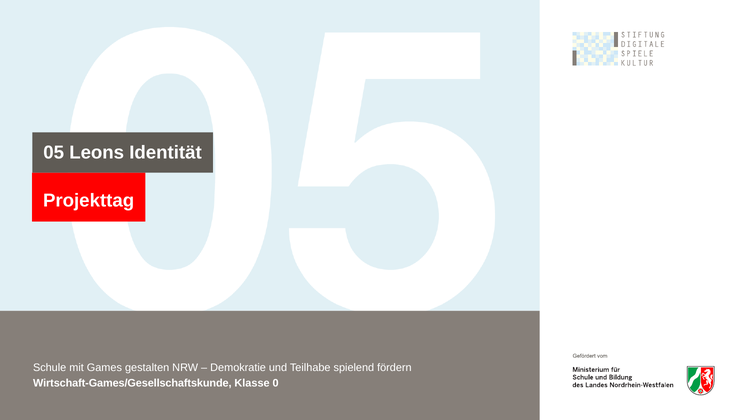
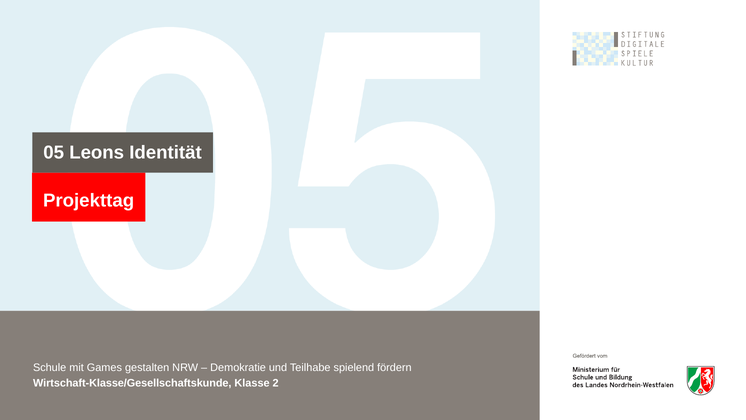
Wirtschaft-Games/Gesellschaftskunde: Wirtschaft-Games/Gesellschaftskunde -> Wirtschaft-Klasse/Gesellschaftskunde (132, 383)
0: 0 -> 2 (276, 383)
